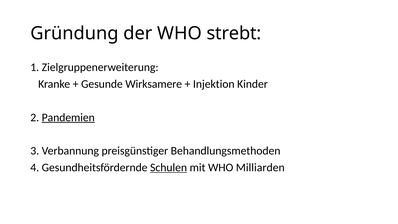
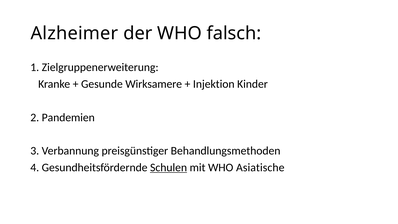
Gründung: Gründung -> Alzheimer (74, 33)
strebt: strebt -> falsch (234, 33)
Pandemien underline: present -> none (68, 117)
Milliarden: Milliarden -> Asiatische (260, 167)
